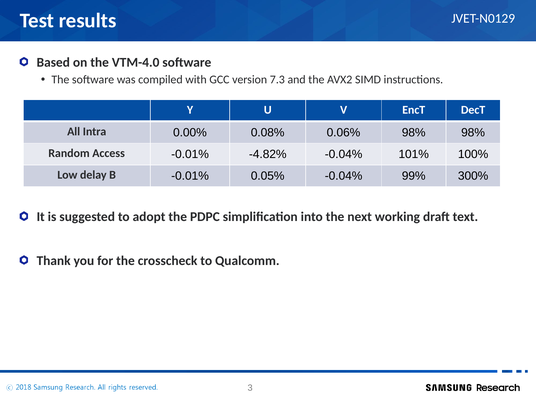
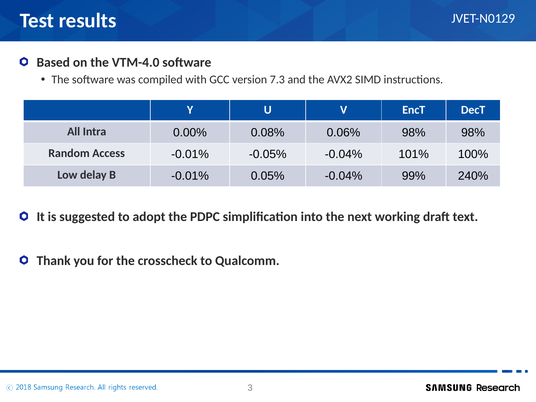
-4.82%: -4.82% -> -0.05% (268, 154)
300%: 300% -> 240% (473, 176)
